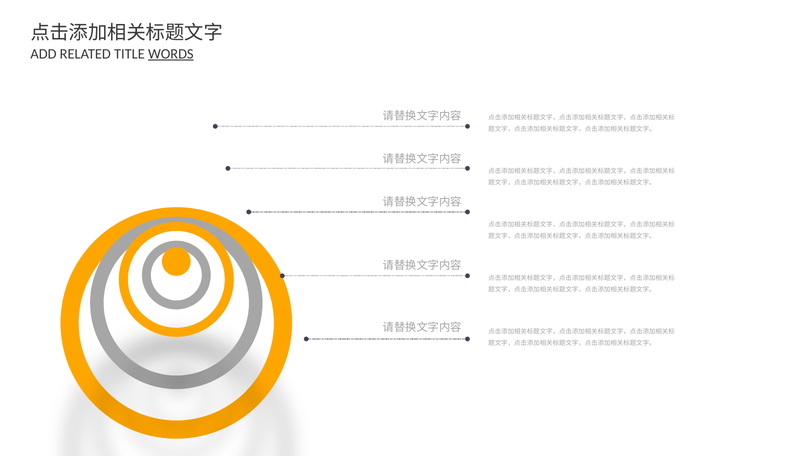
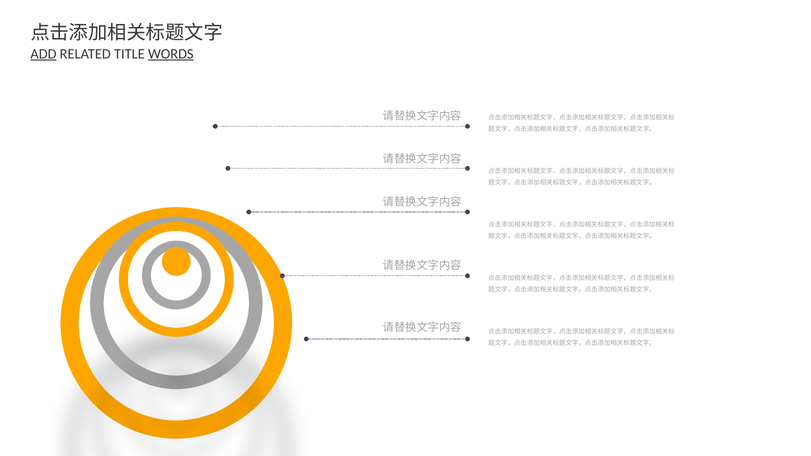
ADD underline: none -> present (43, 54)
